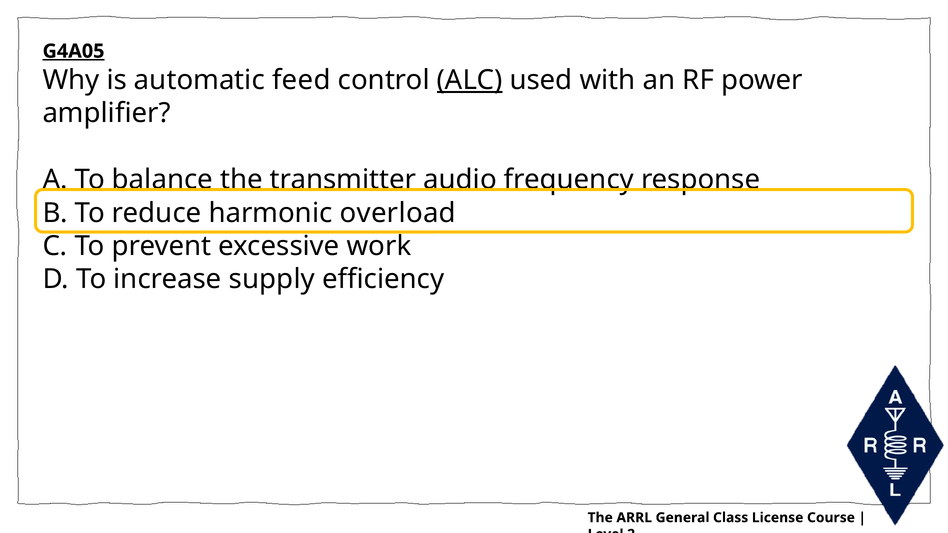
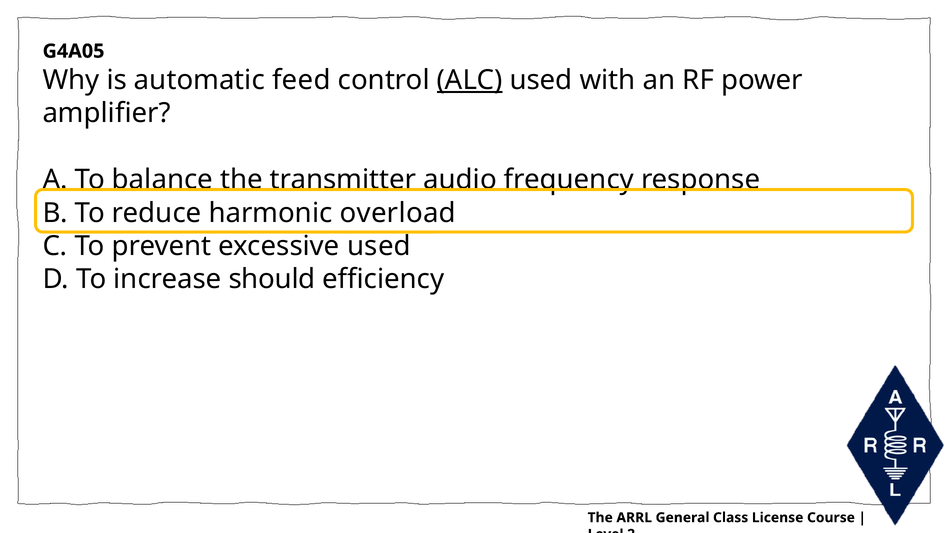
G4A05 underline: present -> none (73, 51)
excessive work: work -> used (379, 246)
supply: supply -> should (272, 279)
